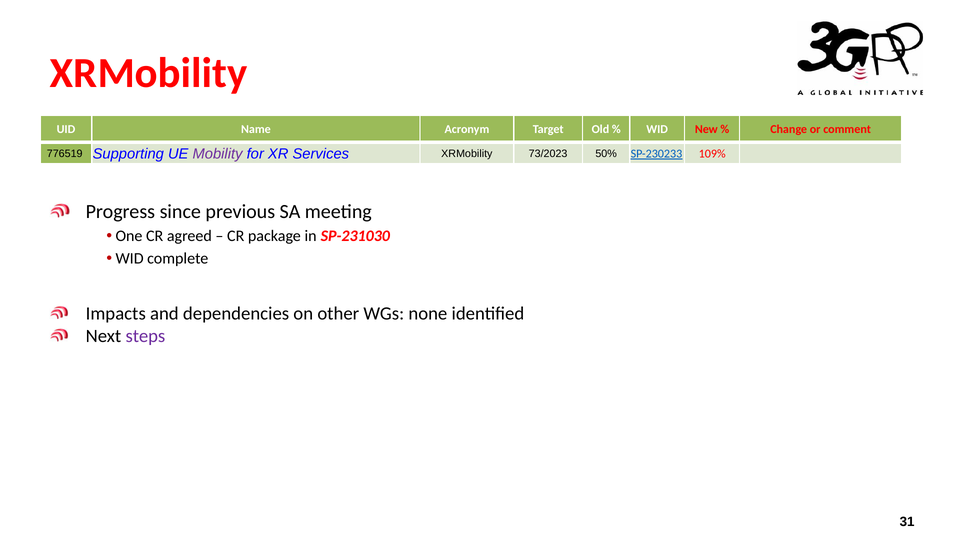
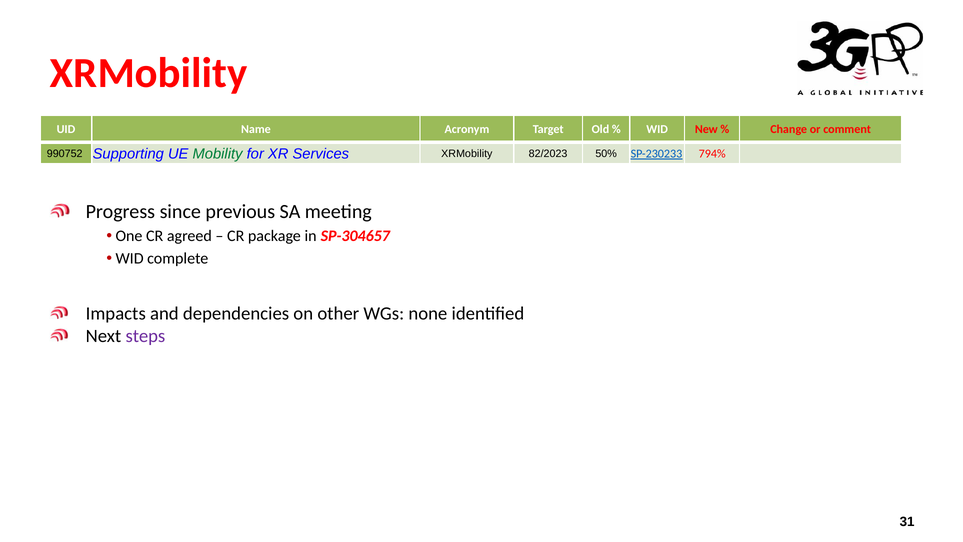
776519: 776519 -> 990752 (65, 154)
Mobility colour: purple -> green (218, 154)
73/2023: 73/2023 -> 82/2023 (548, 154)
109%: 109% -> 794% (712, 154)
SP-231030: SP-231030 -> SP-304657 (355, 236)
